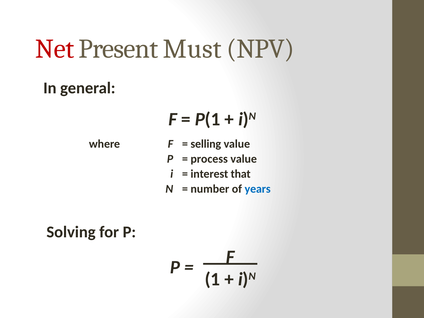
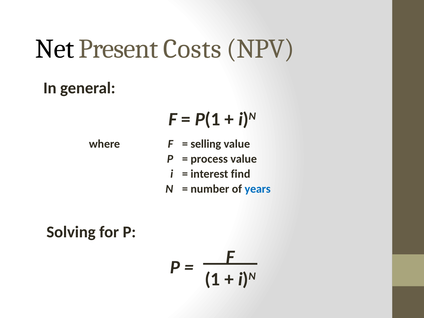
Net colour: red -> black (55, 49)
Must: Must -> Costs (192, 49)
that: that -> find (241, 174)
